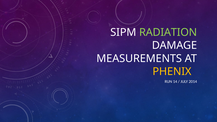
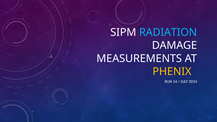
RADIATION colour: light green -> light blue (168, 32)
